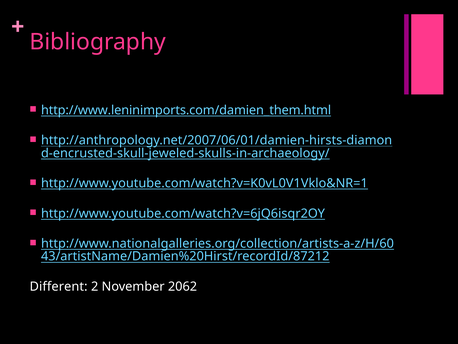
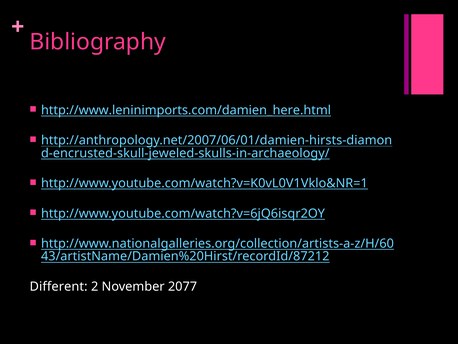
http://www.leninimports.com/damien_them.html: http://www.leninimports.com/damien_them.html -> http://www.leninimports.com/damien_here.html (186, 110)
2062: 2062 -> 2077 (183, 286)
